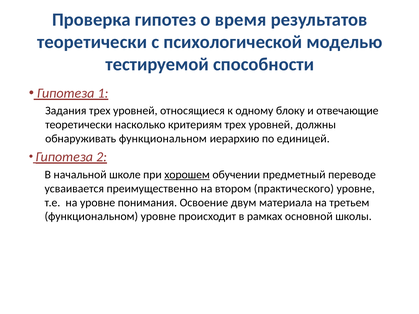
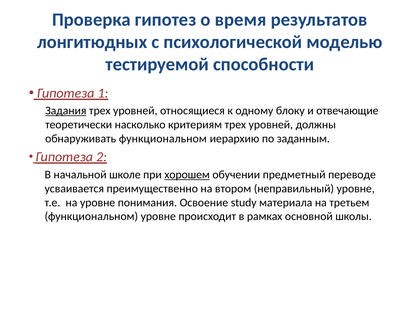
теоретически: теоретически -> лонгитюдных (92, 42)
Задания underline: none -> present (66, 111)
единицей: единицей -> заданным (303, 139)
практического: практического -> неправильный (294, 189)
двум: двум -> study (244, 203)
